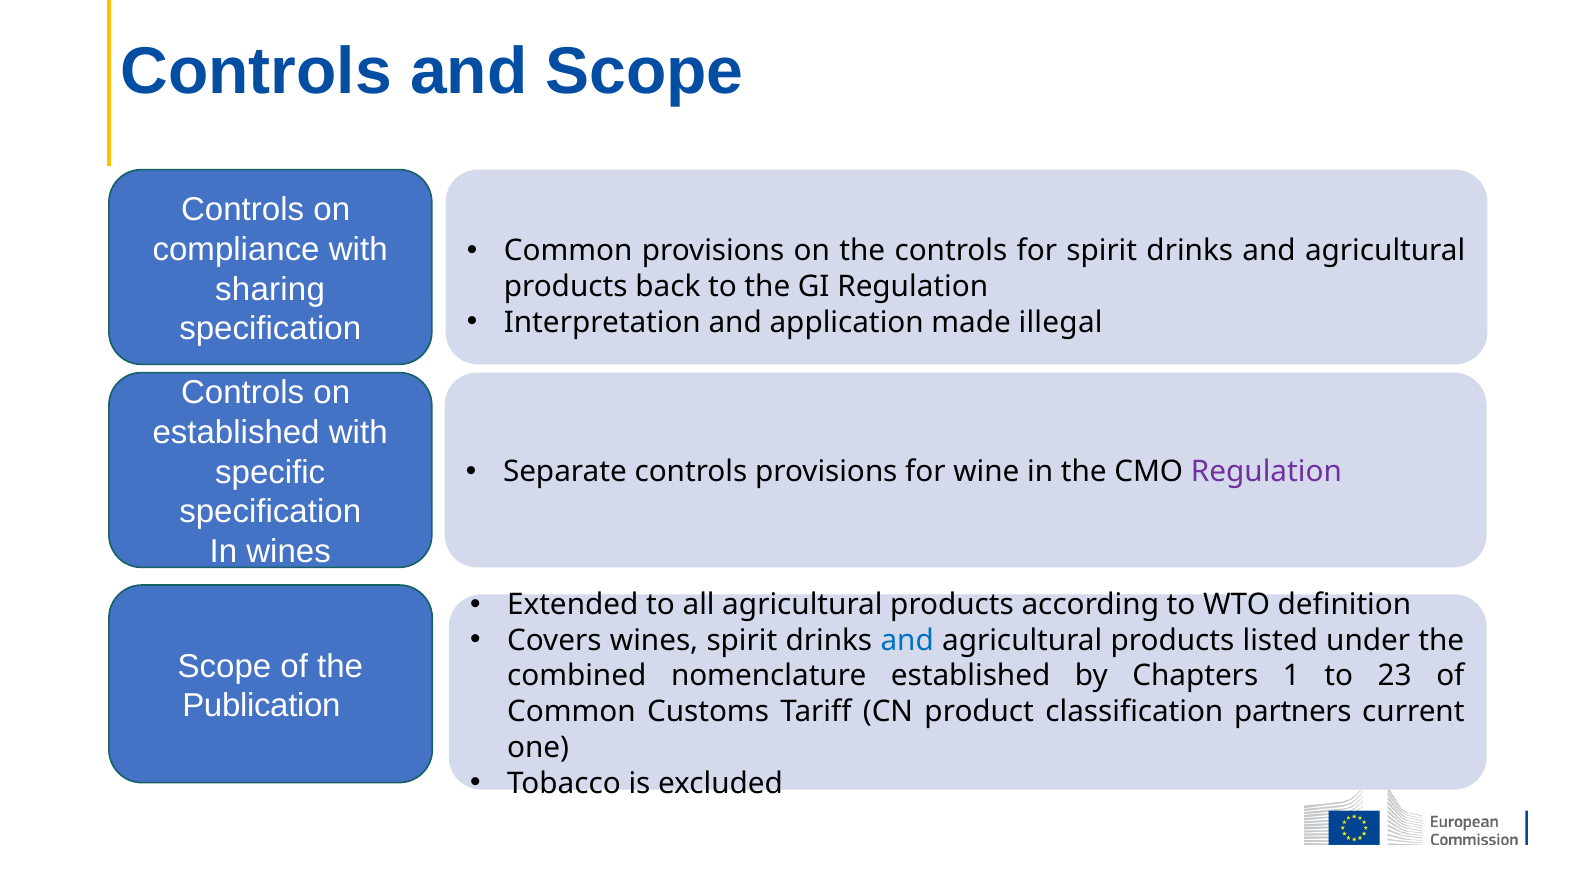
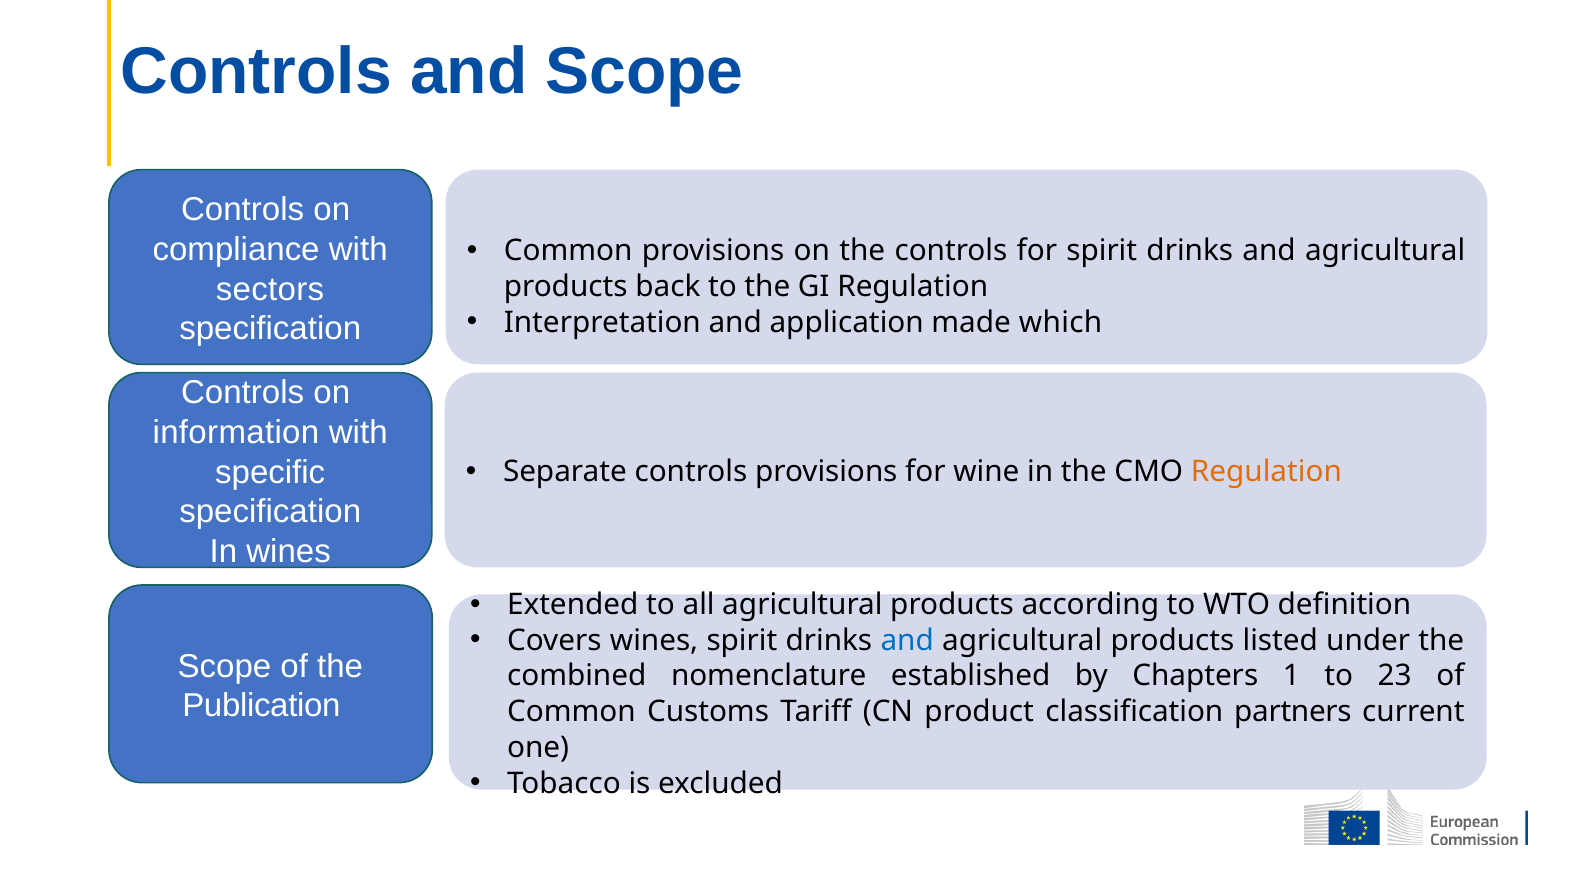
sharing: sharing -> sectors (270, 289)
illegal: illegal -> which (1061, 322)
established: established -> information (236, 432)
Regulation colour: purple -> orange (1266, 472)
